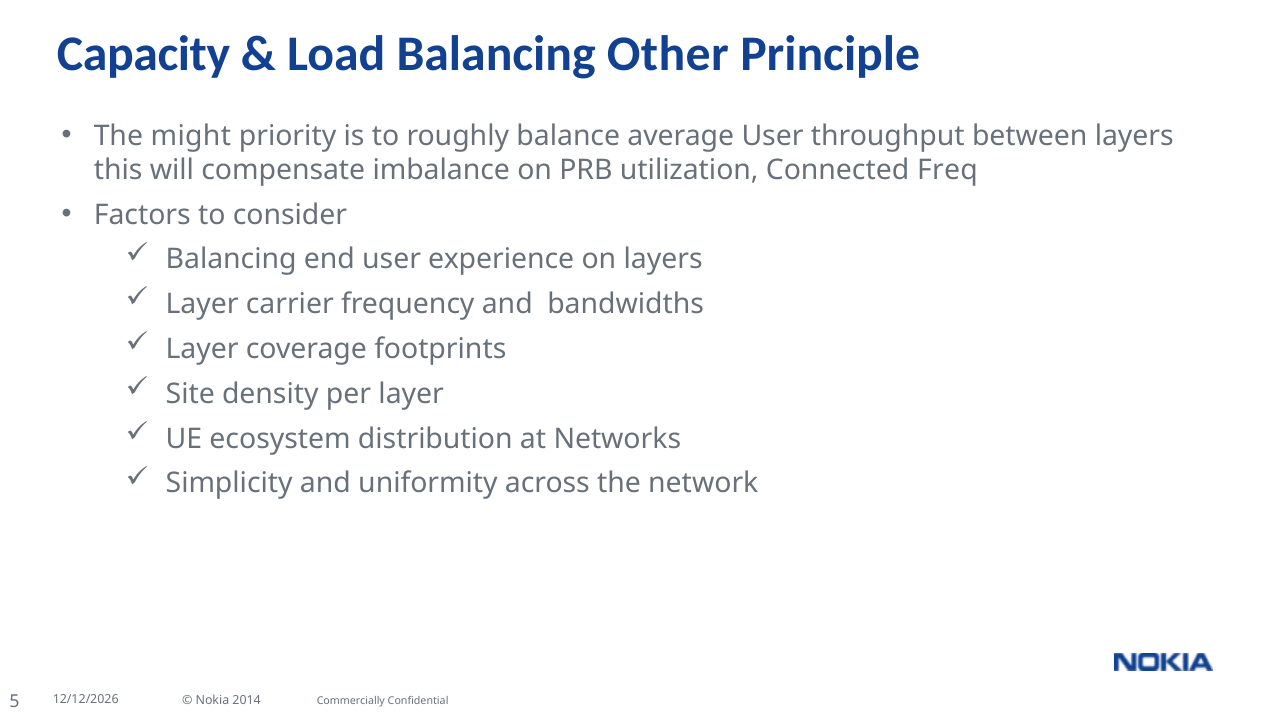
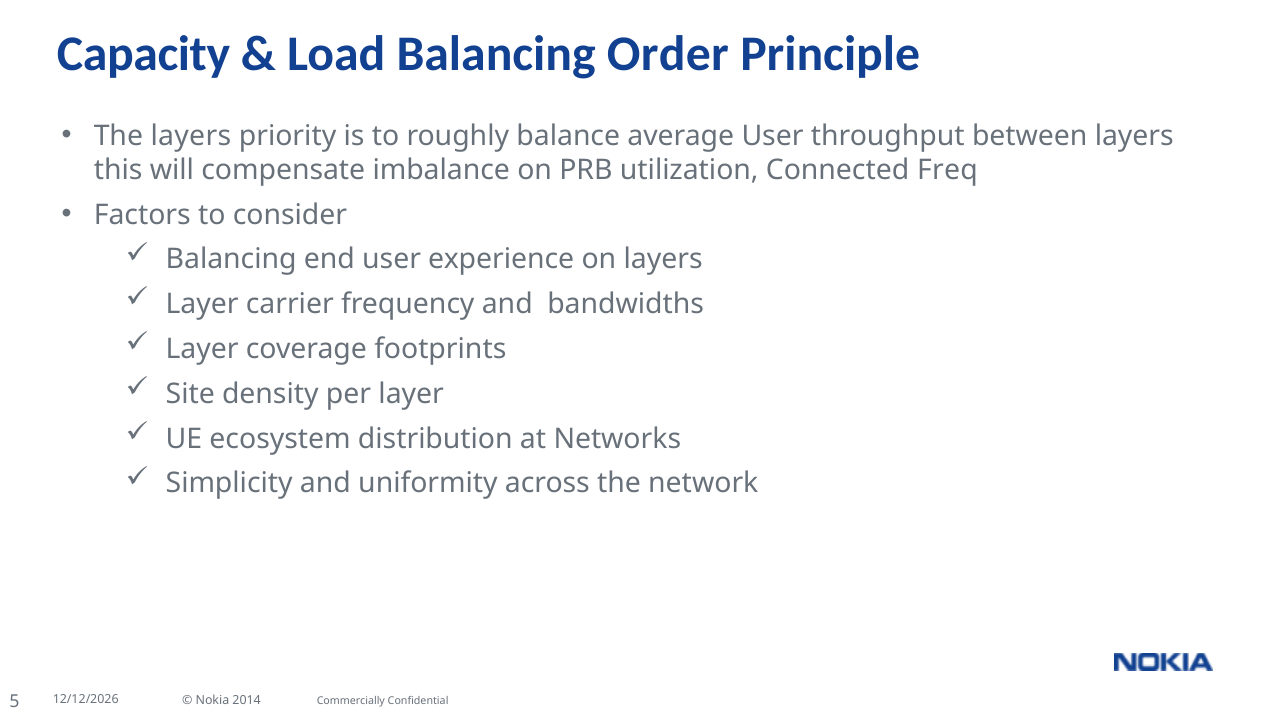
Other: Other -> Order (668, 54)
The might: might -> layers (191, 136)
